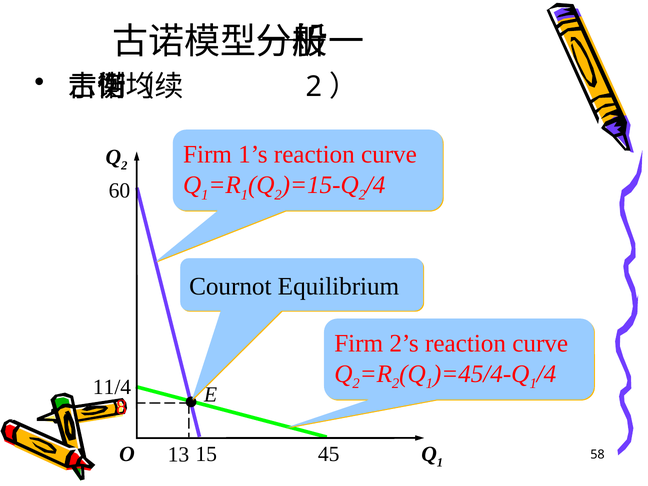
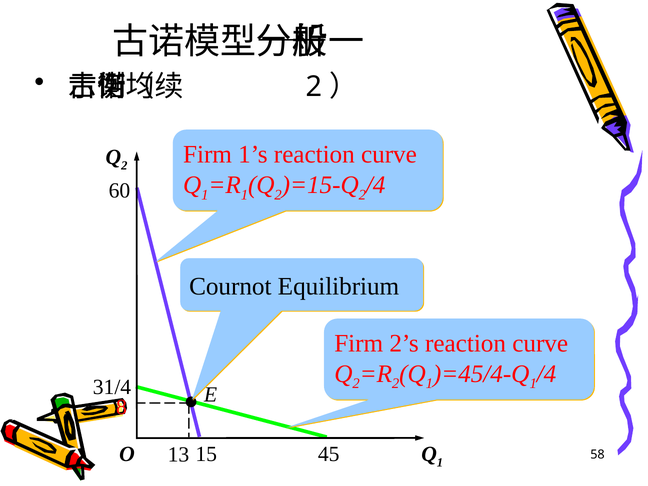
11/4: 11/4 -> 31/4 (112, 387)
